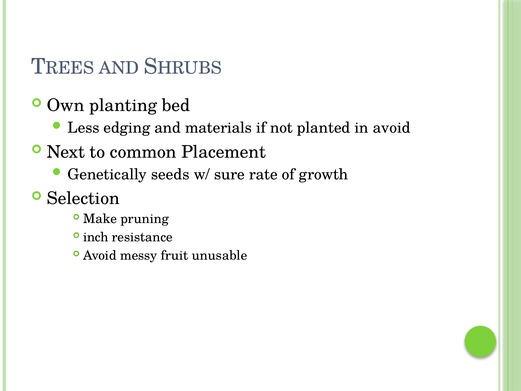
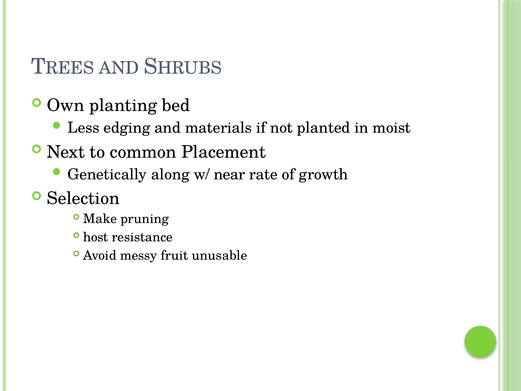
in avoid: avoid -> moist (392, 128)
seeds: seeds -> along (170, 174)
sure: sure -> near (230, 174)
inch: inch -> host (96, 237)
